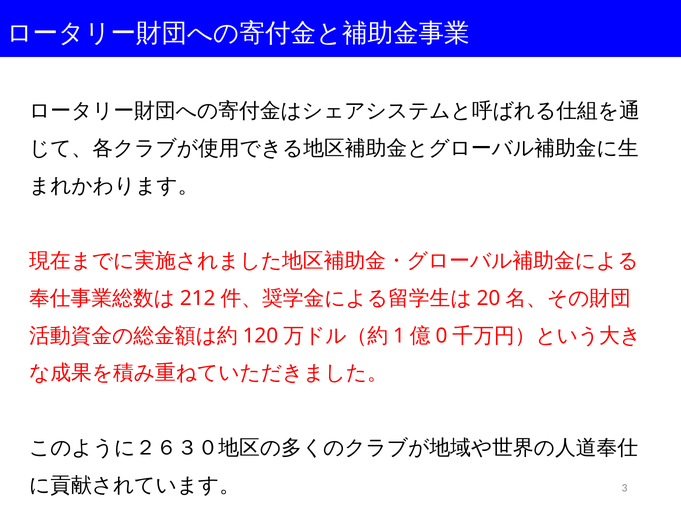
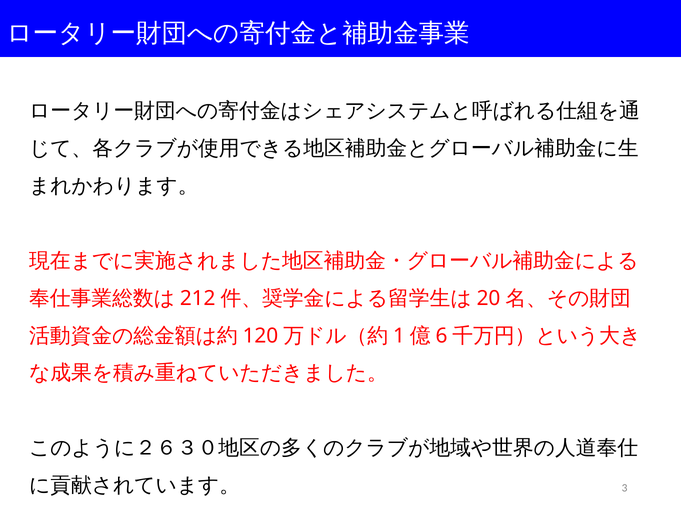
0: 0 -> 6 (442, 336)
